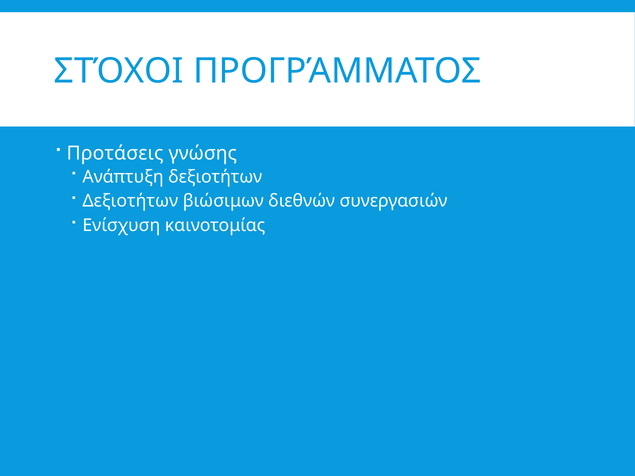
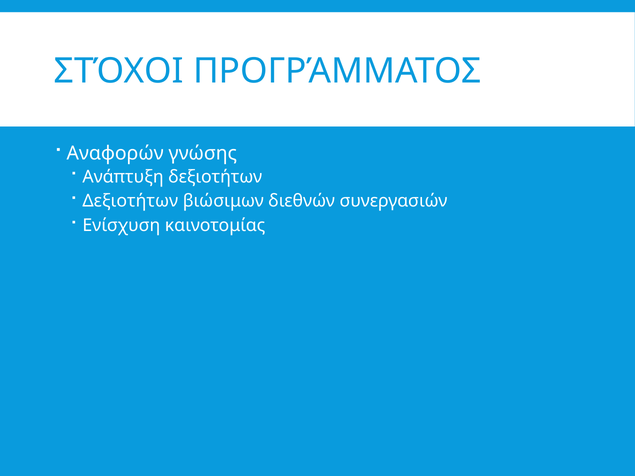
Προτάσεις: Προτάσεις -> Αναφορών (115, 153)
